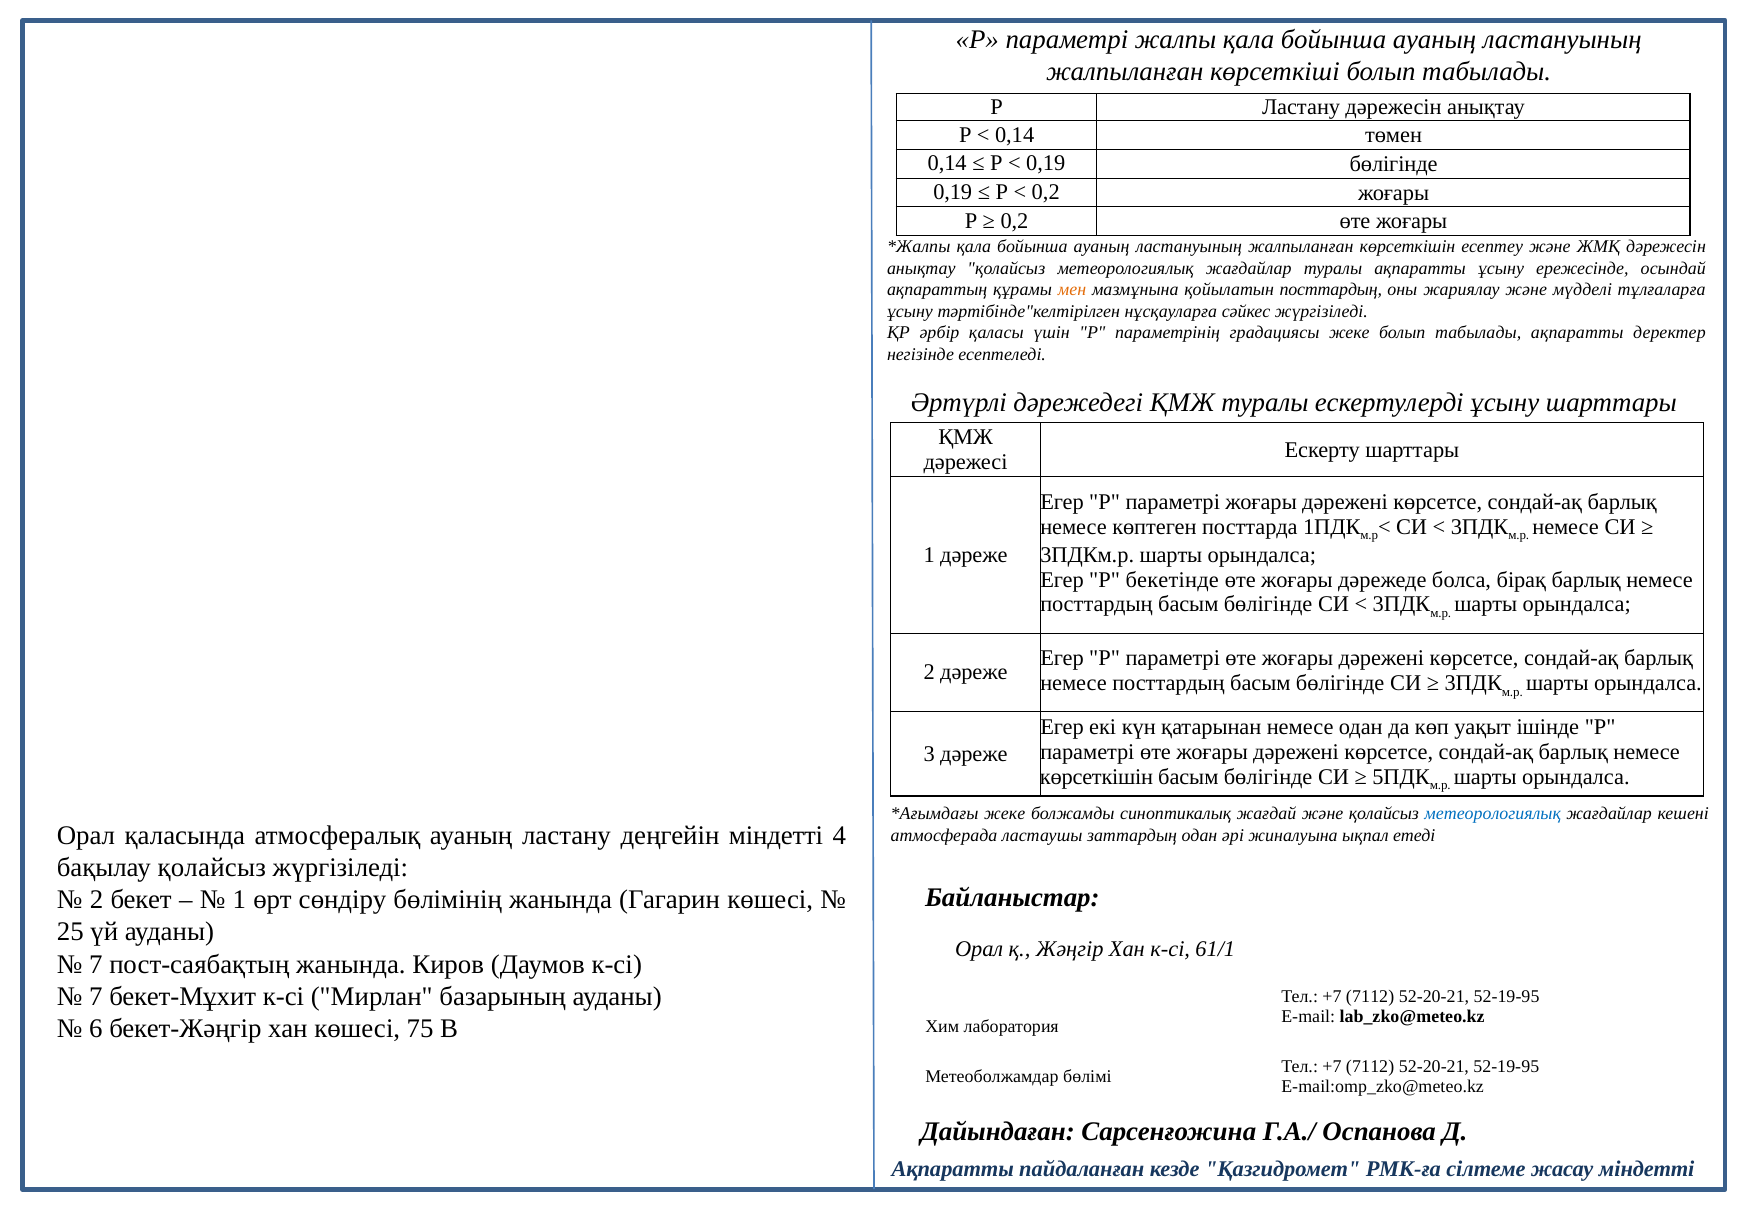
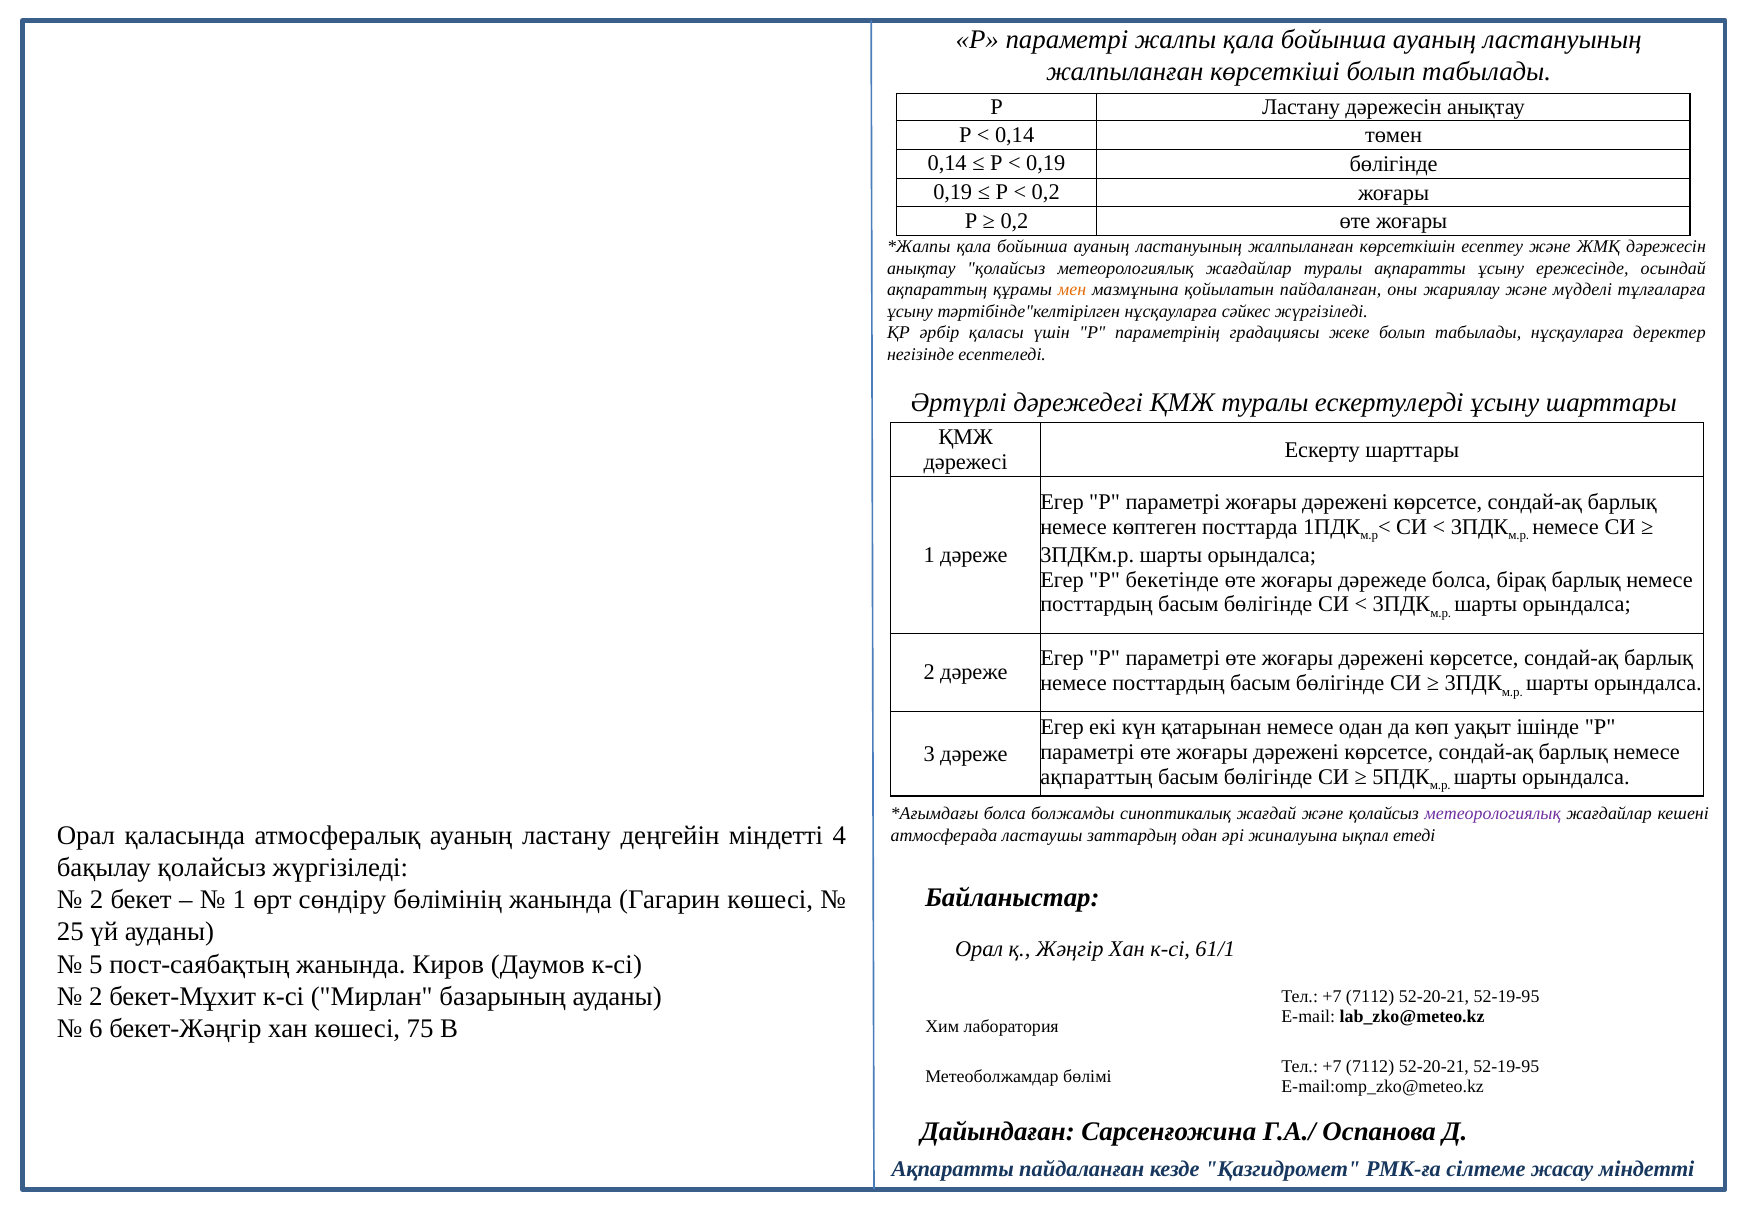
қойылатын посттардың: посттардың -> пайдаланған (1331, 290)
табылады ақпаратты: ақпаратты -> нұсқауларға (1577, 333)
көрсеткішін: көрсеткішін -> ақпараттың (1096, 777)
жеке: жеке -> болса (1005, 814)
метеорологиялық colour: blue -> purple (1493, 814)
7: 7 -> 5 (96, 964)
7: 7 -> 2 (96, 997)
